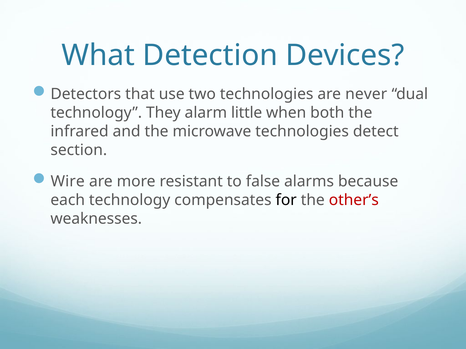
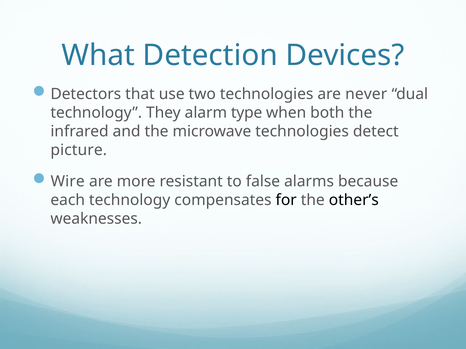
little: little -> type (247, 113)
section: section -> picture (79, 150)
other’s colour: red -> black (354, 200)
